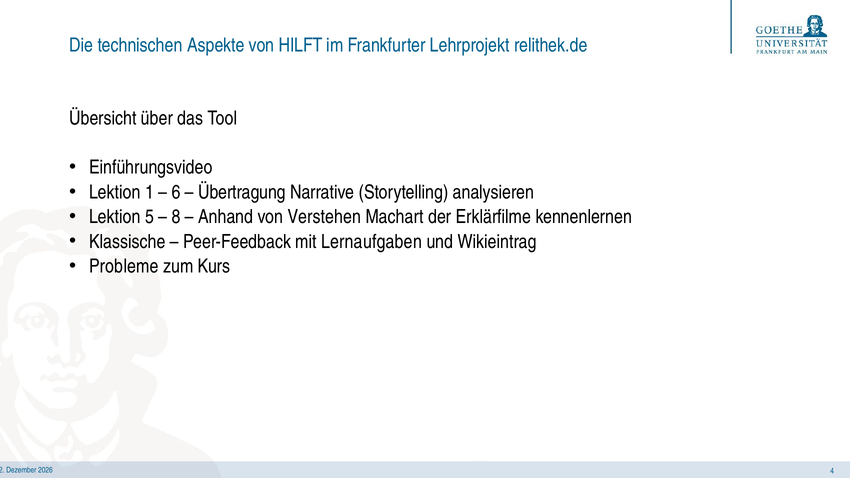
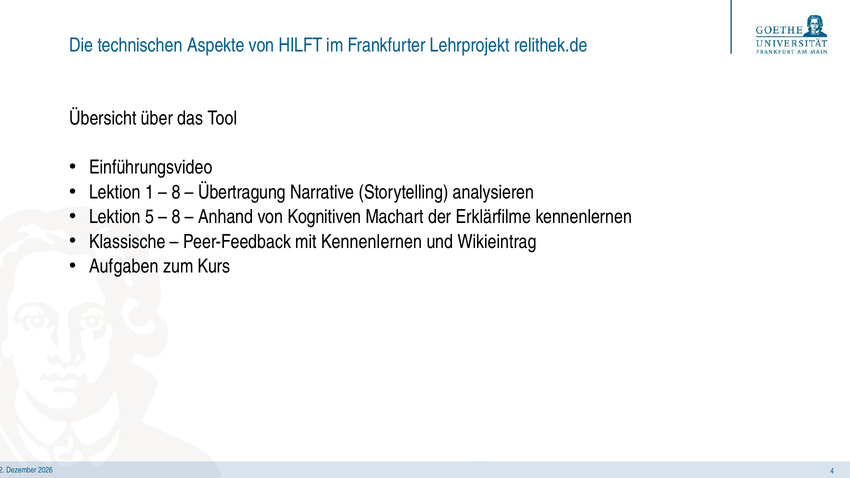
6: 6 -> 8 (176, 192)
Verstehen: Verstehen -> Kognitiven (324, 217)
mit Lernaufgaben: Lernaufgaben -> Kennenlernen (372, 242)
Probleme: Probleme -> Aufgaben (124, 266)
